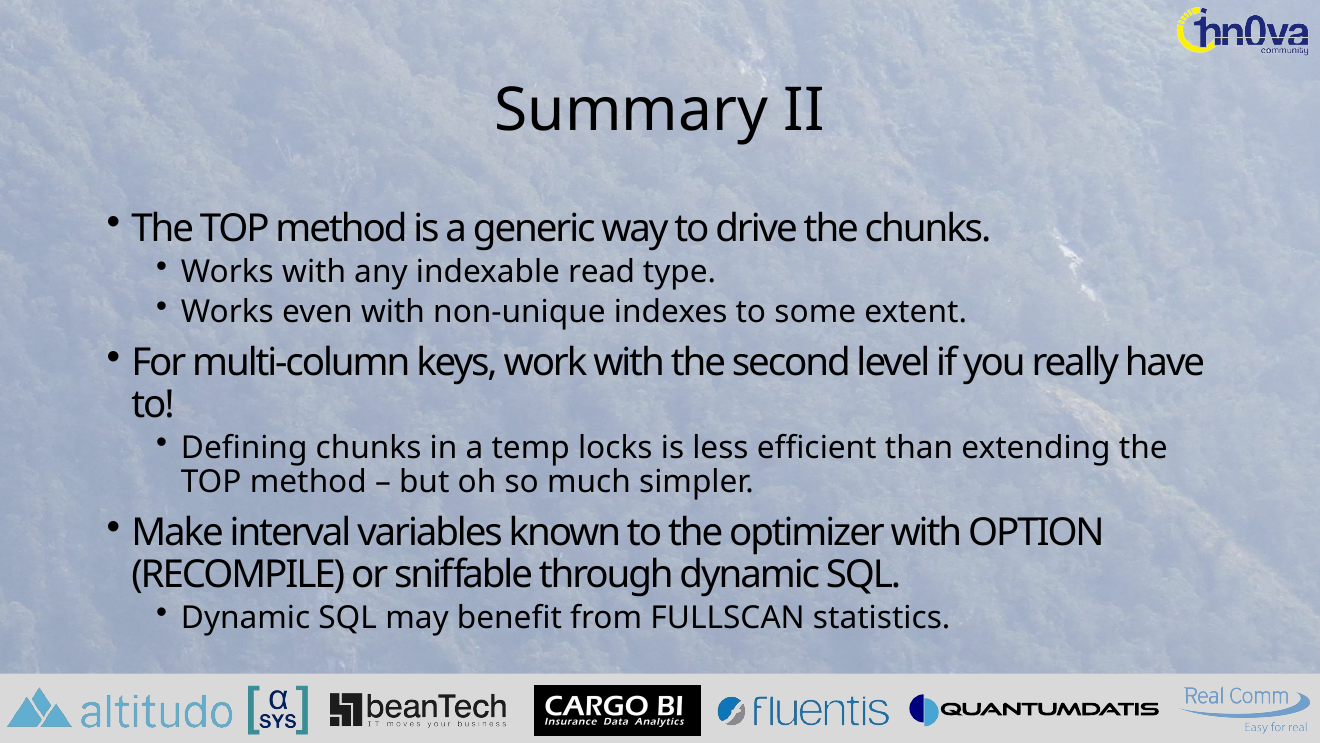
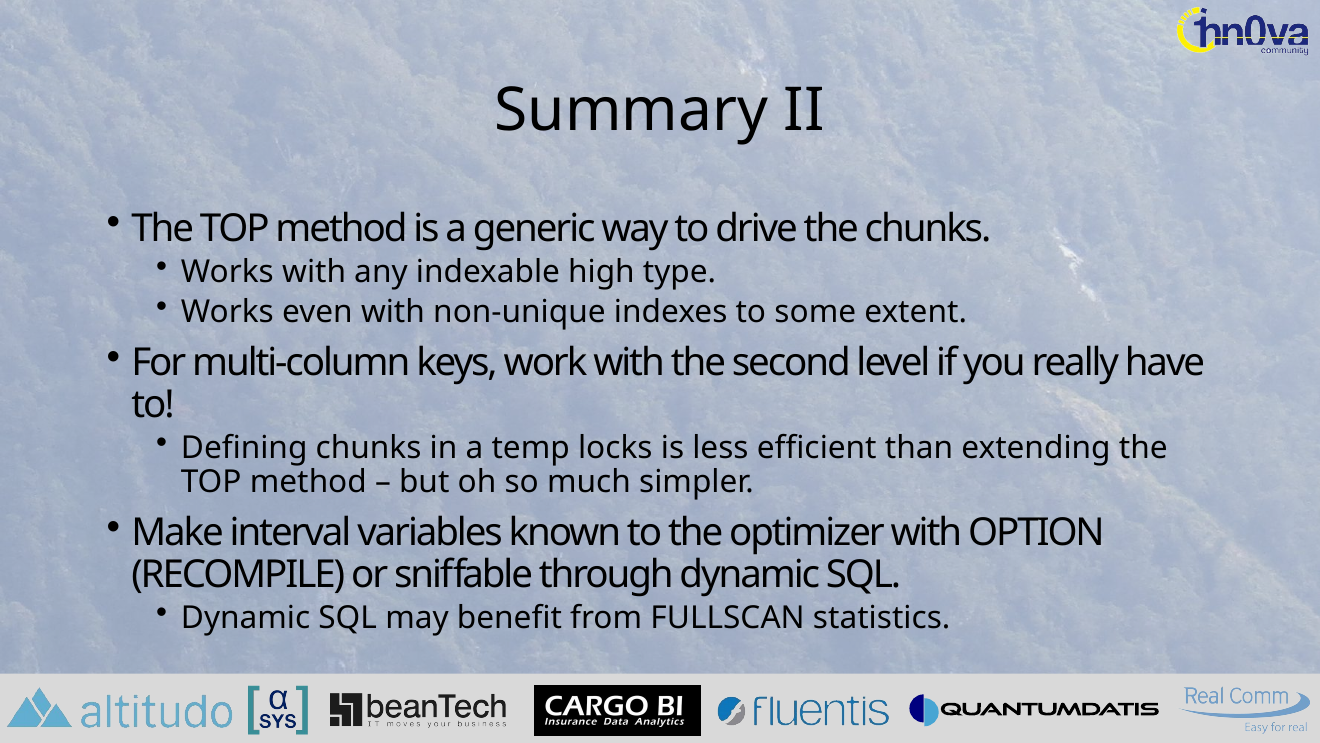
read: read -> high (601, 272)
